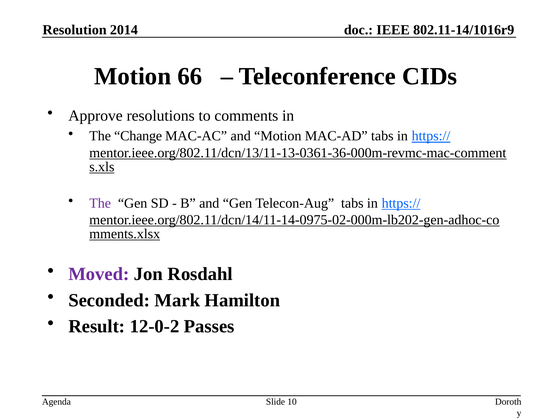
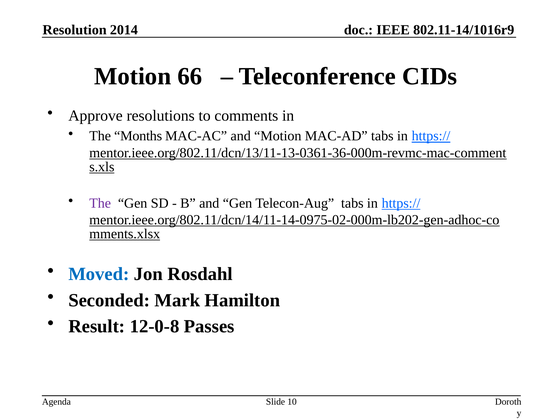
Change: Change -> Months (138, 136)
Moved colour: purple -> blue (99, 274)
12-0-2: 12-0-2 -> 12-0-8 (155, 326)
